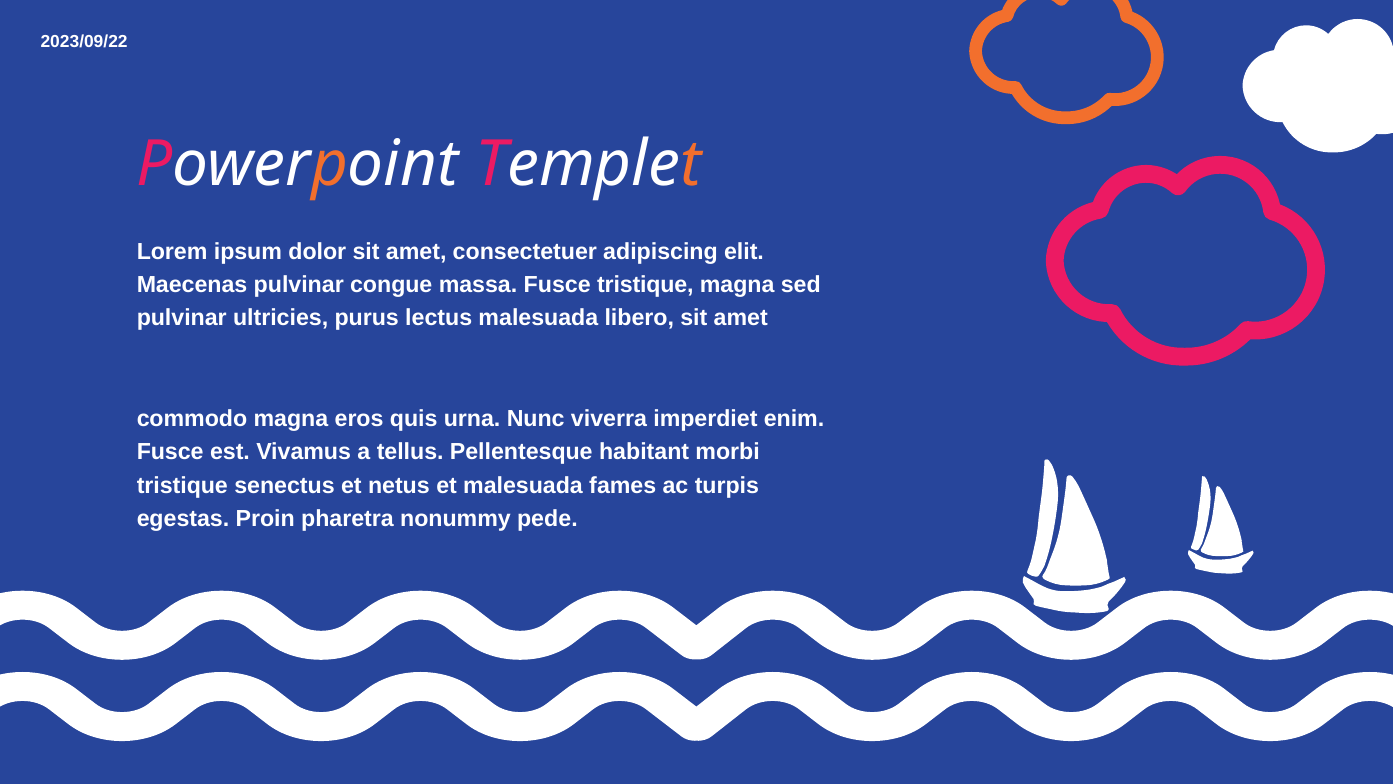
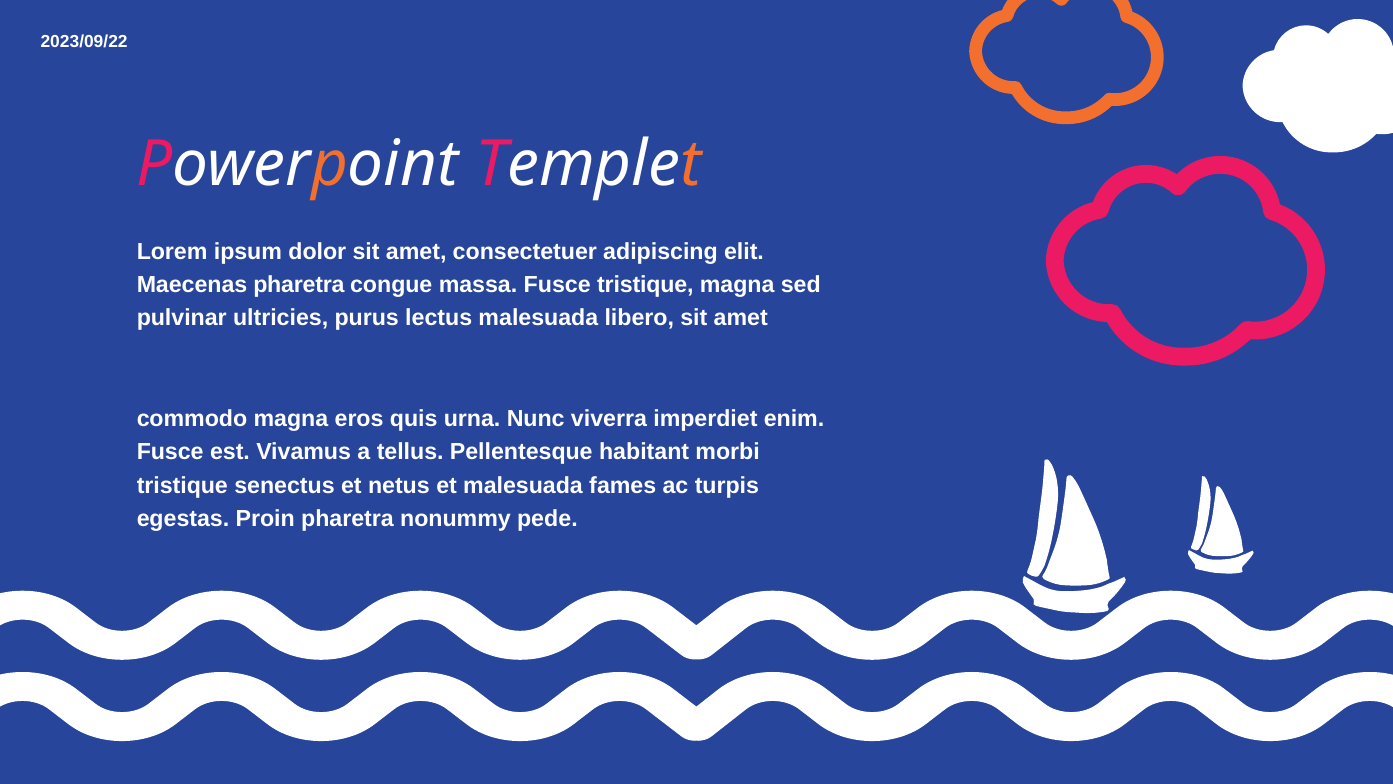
Maecenas pulvinar: pulvinar -> pharetra (299, 285)
